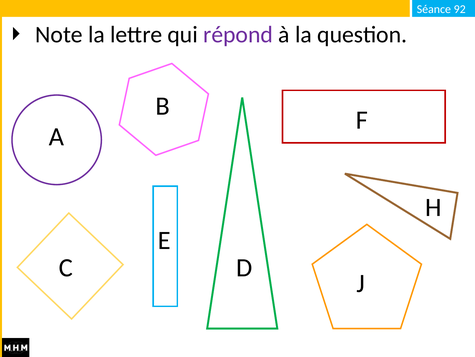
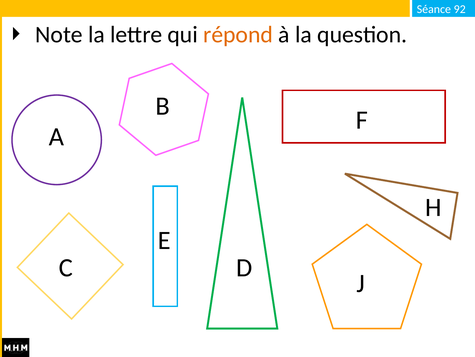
répond colour: purple -> orange (238, 35)
